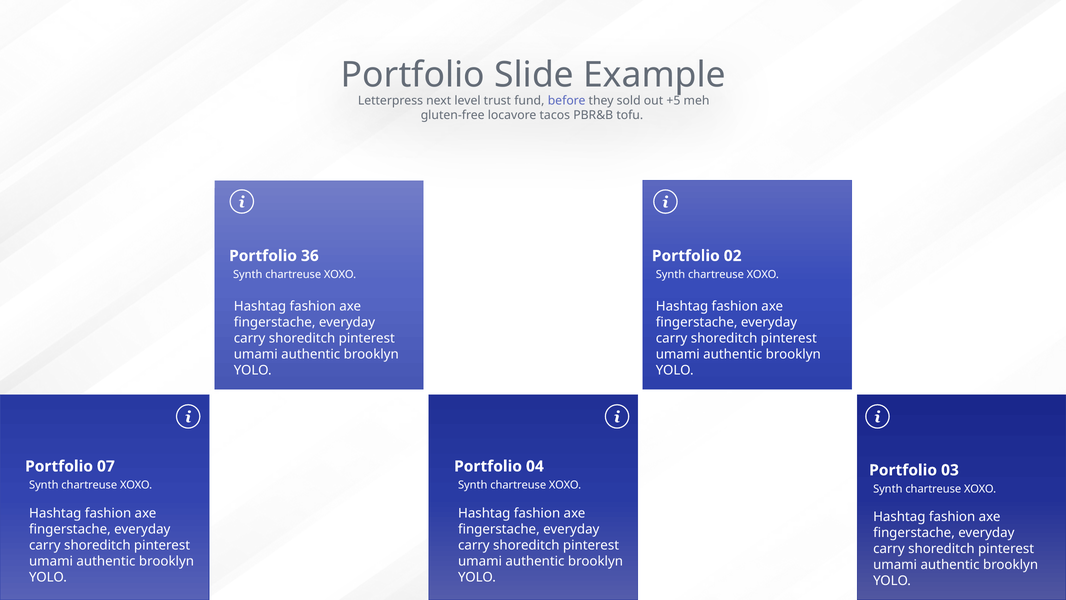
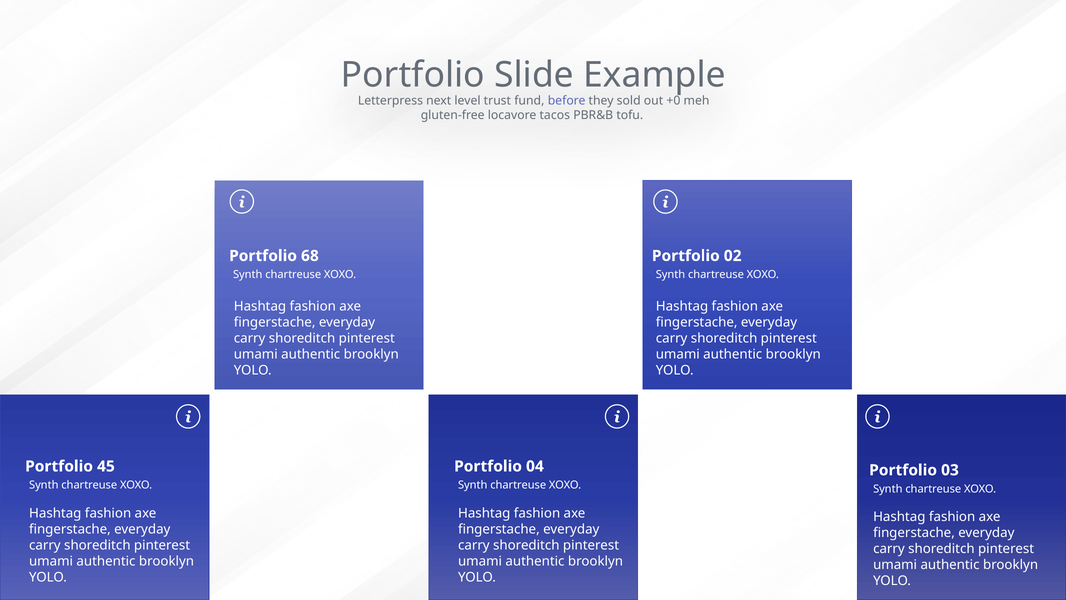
+5: +5 -> +0 (673, 101)
36: 36 -> 68 (310, 256)
07: 07 -> 45 (106, 466)
